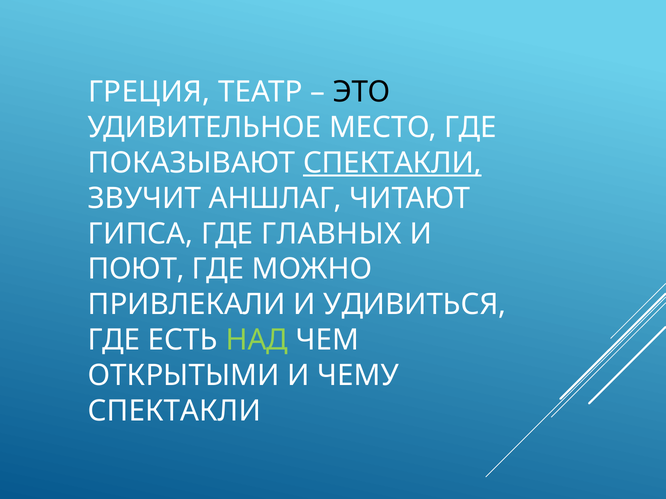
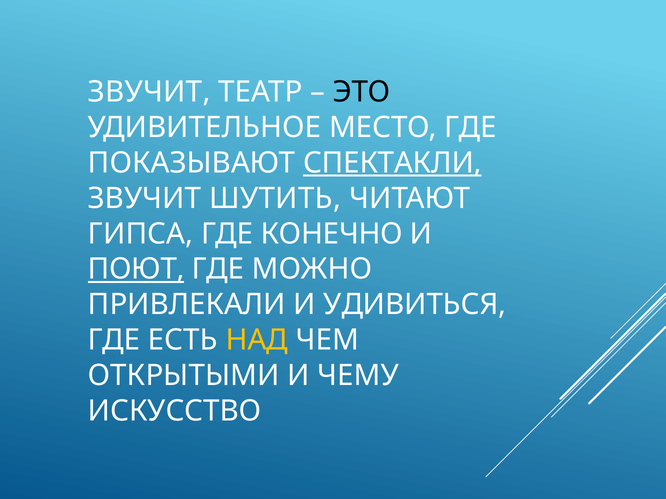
ГРЕЦИЯ: ГРЕЦИЯ -> ЗВУЧИТ (149, 92)
АНШЛАГ: АНШЛАГ -> ШУТИТЬ (275, 198)
ГЛАВНЫХ: ГЛАВНЫХ -> КОНЕЧНО (332, 234)
ПОЮТ underline: none -> present (136, 270)
НАД colour: light green -> yellow (257, 341)
СПЕКТАКЛИ: СПЕКТАКЛИ -> ИСКУССТВО (175, 412)
